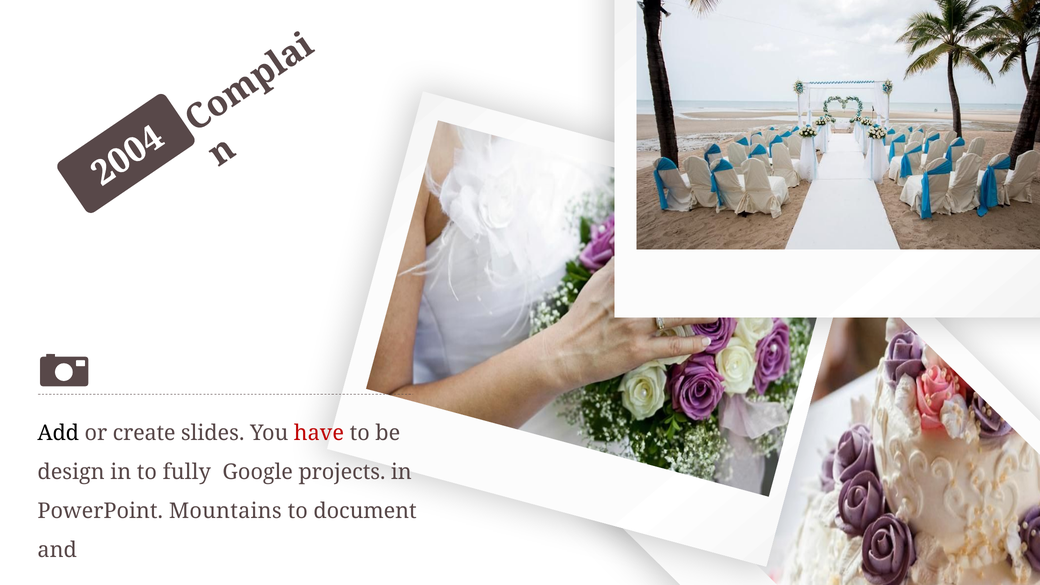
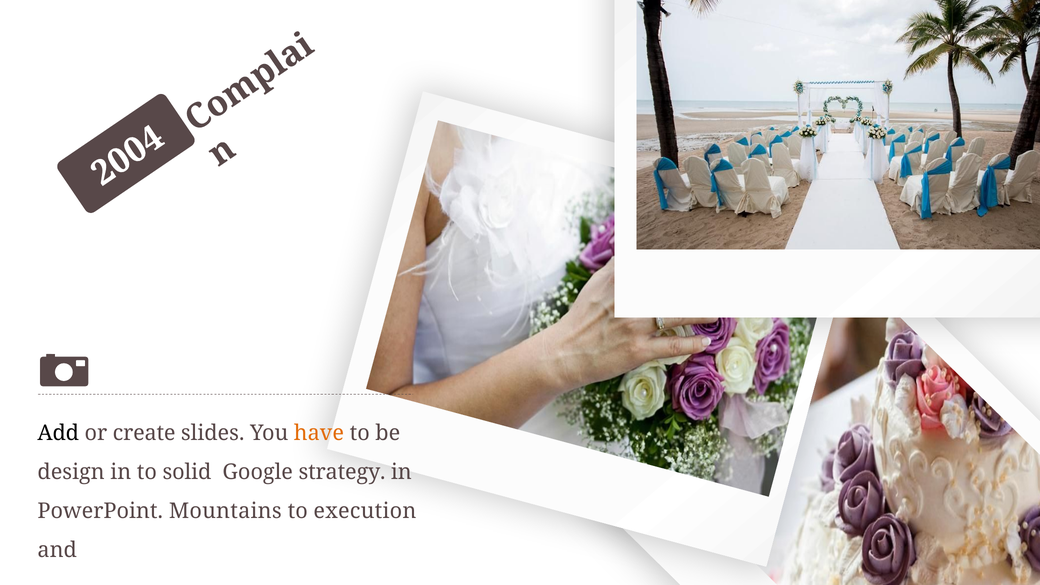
have colour: red -> orange (319, 433)
fully: fully -> solid (187, 472)
projects: projects -> strategy (342, 472)
document: document -> execution (365, 511)
